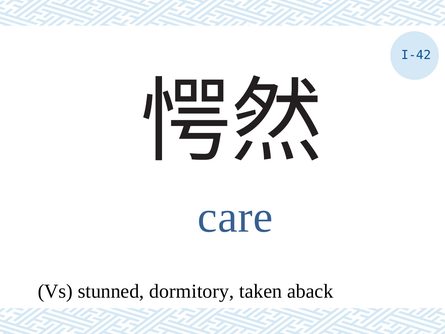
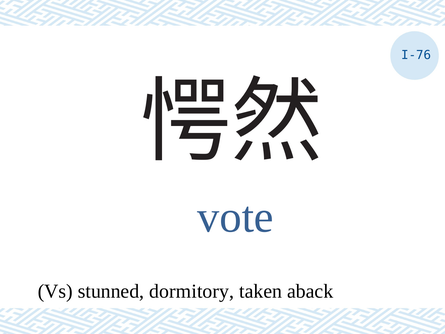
I-42: I-42 -> I-76 (416, 55)
care: care -> vote (235, 217)
